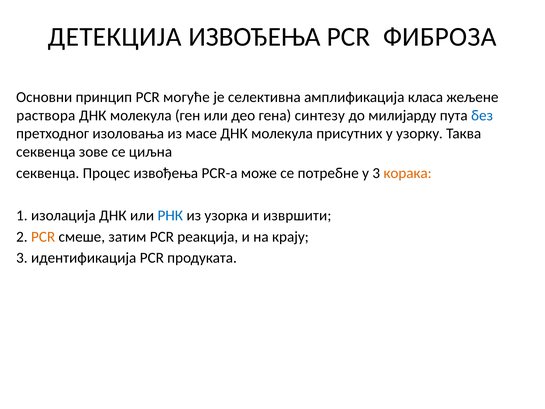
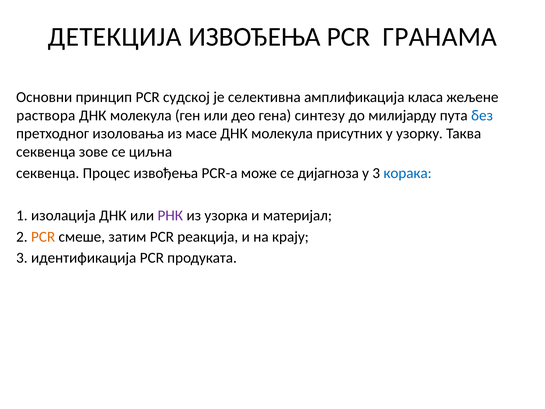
ФИБРОЗА: ФИБРОЗА -> ГРАНАМА (440, 37)
могуће: могуће -> судској (186, 97)
потребне: потребне -> дијагноза (328, 173)
корака colour: orange -> blue (408, 173)
РНК colour: blue -> purple (170, 215)
извршити: извршити -> материјал (297, 215)
